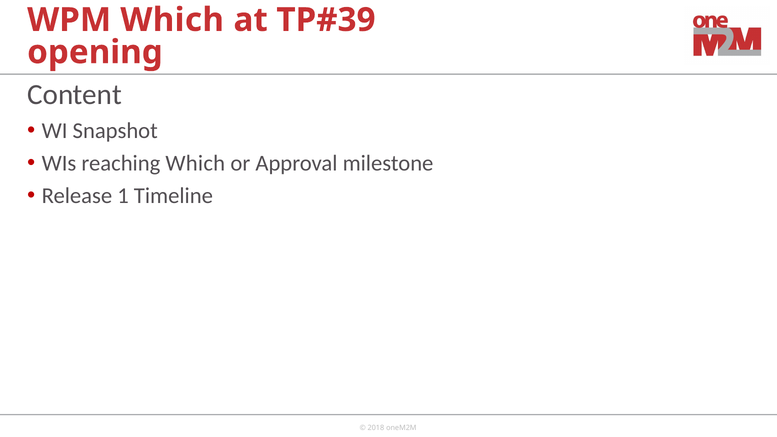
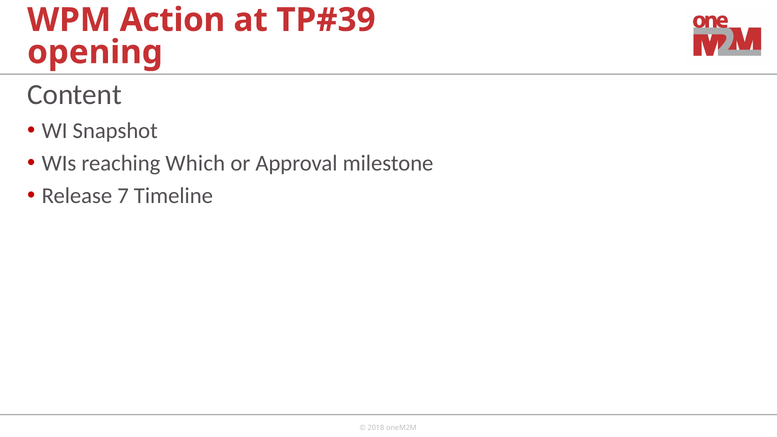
WPM Which: Which -> Action (172, 20)
1: 1 -> 7 (123, 196)
